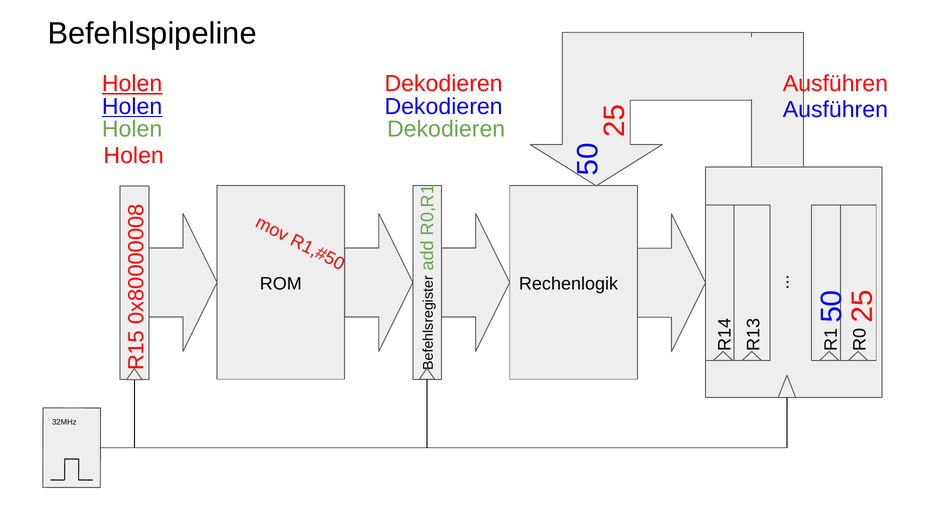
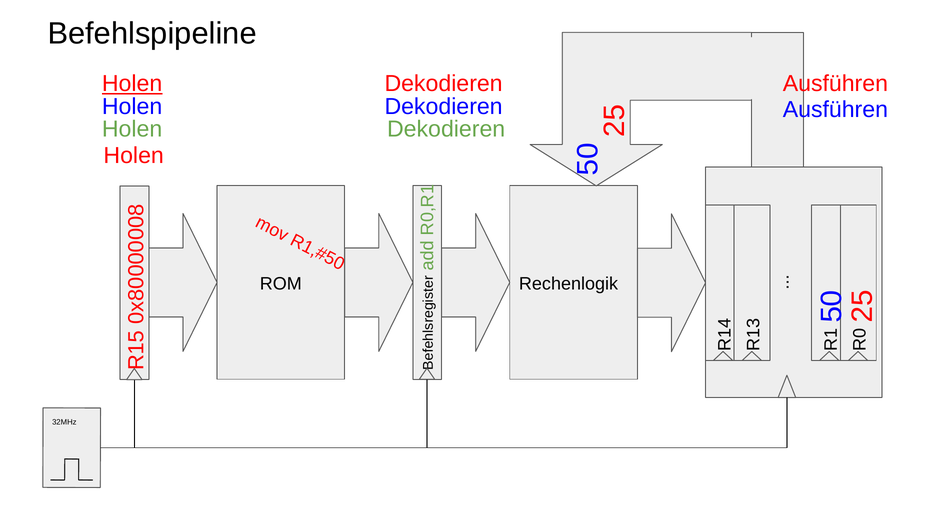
Holen underline: present -> none (132, 107)
